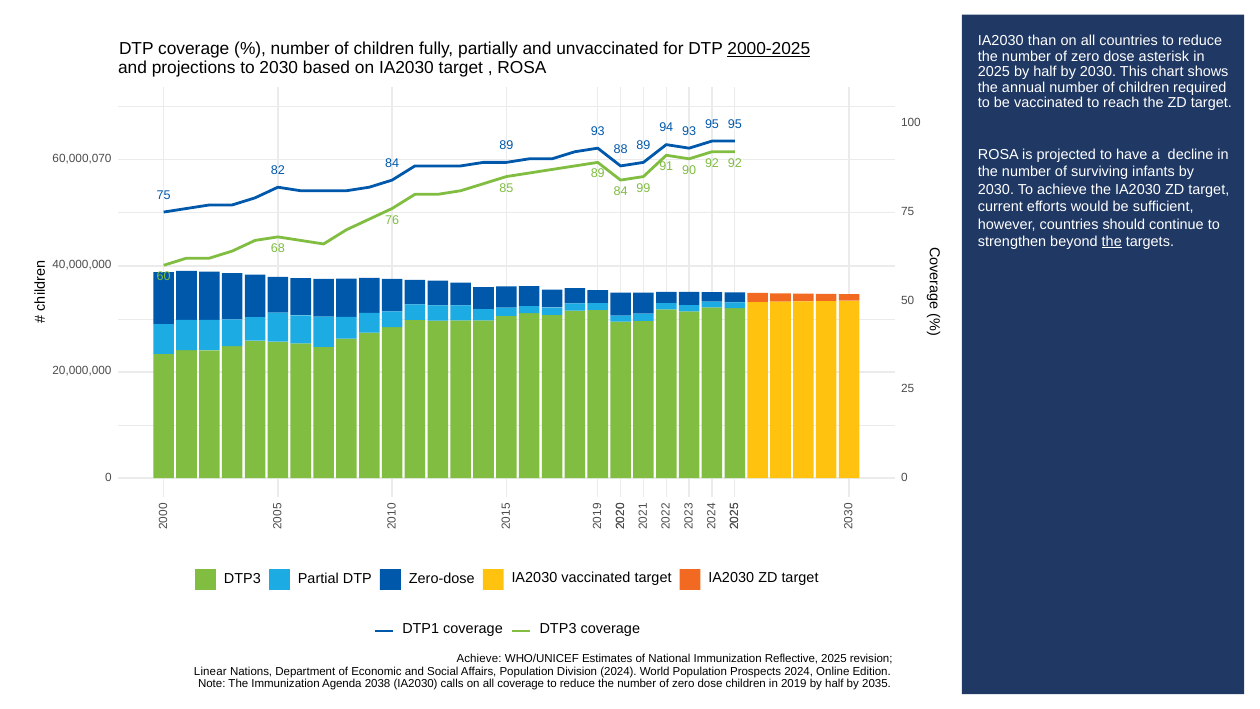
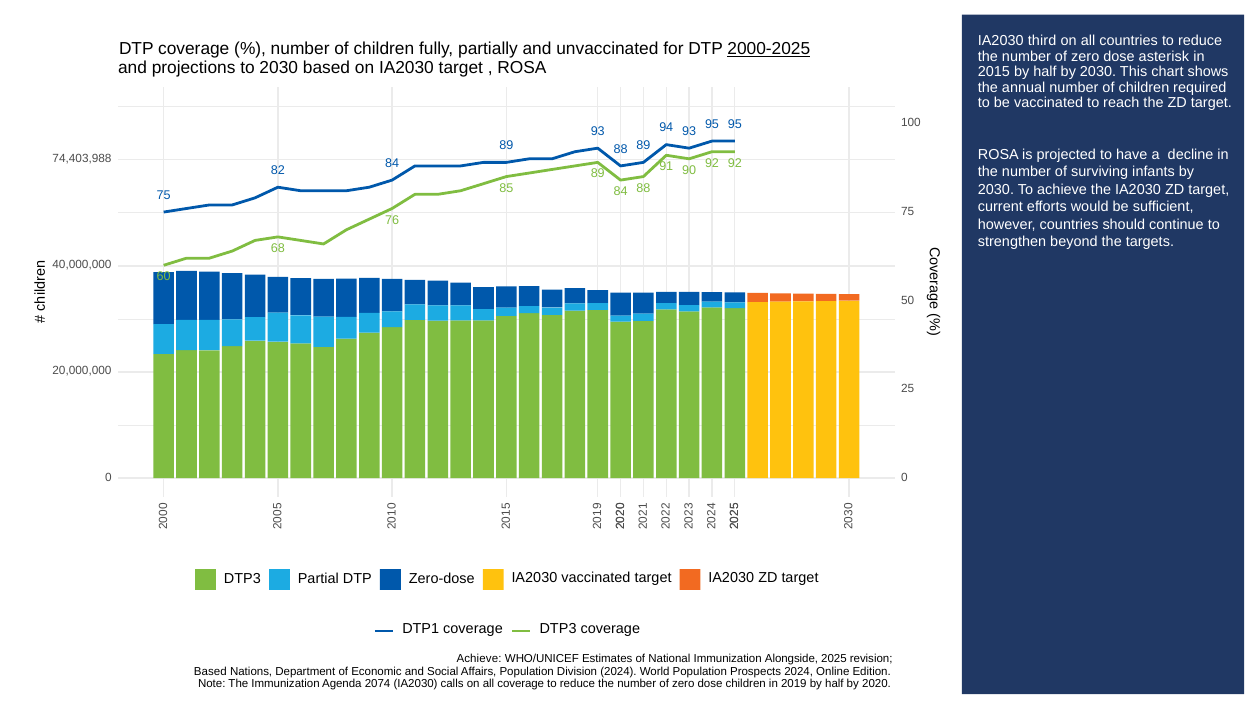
than: than -> third (1042, 41)
2025: 2025 -> 2015 (994, 72)
60,000,070: 60,000,070 -> 74,403,988 (82, 158)
84 99: 99 -> 88 (643, 188)
the underline: present -> none (1112, 241)
Reflective: Reflective -> Alongside (792, 659)
Linear: Linear -> Based (210, 671)
2038: 2038 -> 2074 (378, 684)
2035: 2035 -> 2020 (876, 684)
